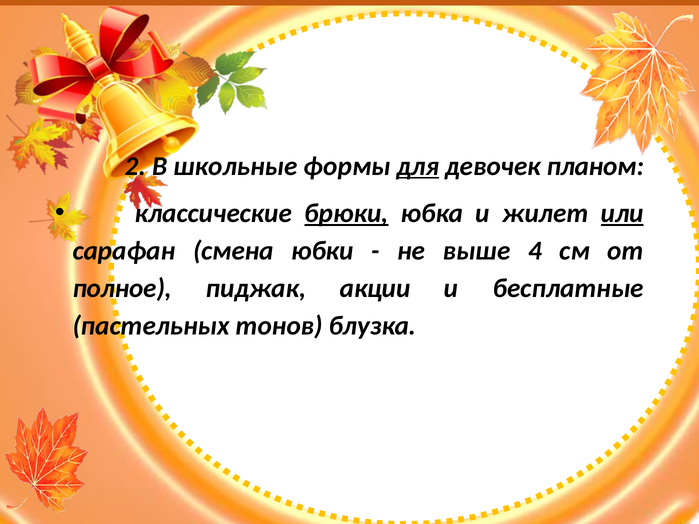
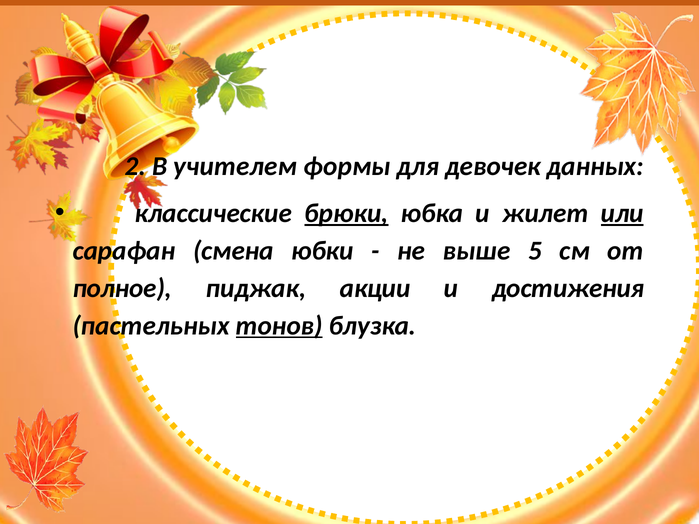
школьные: школьные -> учителем (235, 166)
для underline: present -> none (418, 166)
планом: планом -> данных (595, 166)
4: 4 -> 5 (535, 251)
бесплатные: бесплатные -> достижения (568, 288)
тонов underline: none -> present (279, 326)
